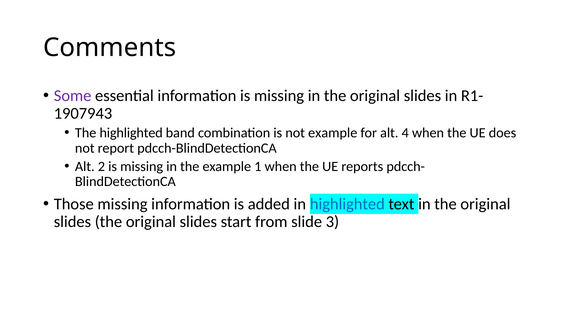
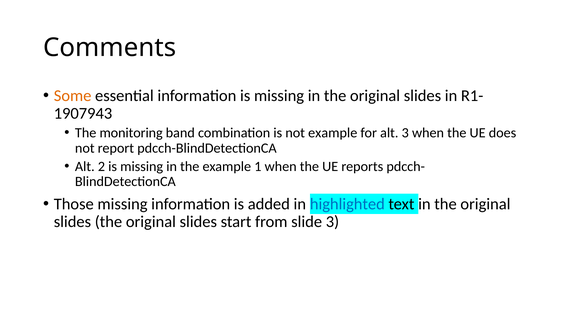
Some colour: purple -> orange (73, 96)
The highlighted: highlighted -> monitoring (131, 133)
alt 4: 4 -> 3 (405, 133)
